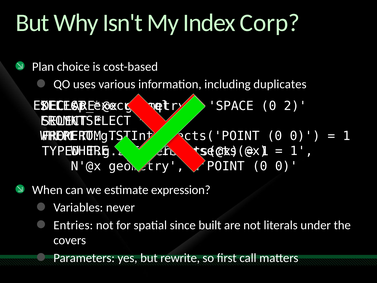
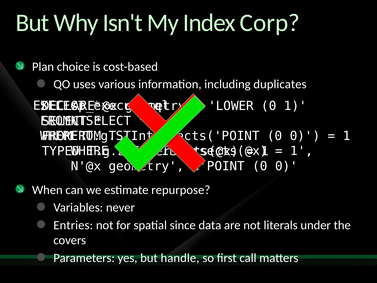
SPACE: SPACE -> LOWER (231, 106)
0 2: 2 -> 1 (295, 106)
expression: expression -> repurpose (181, 190)
built: built -> data (210, 225)
rewrite: rewrite -> handle (180, 258)
